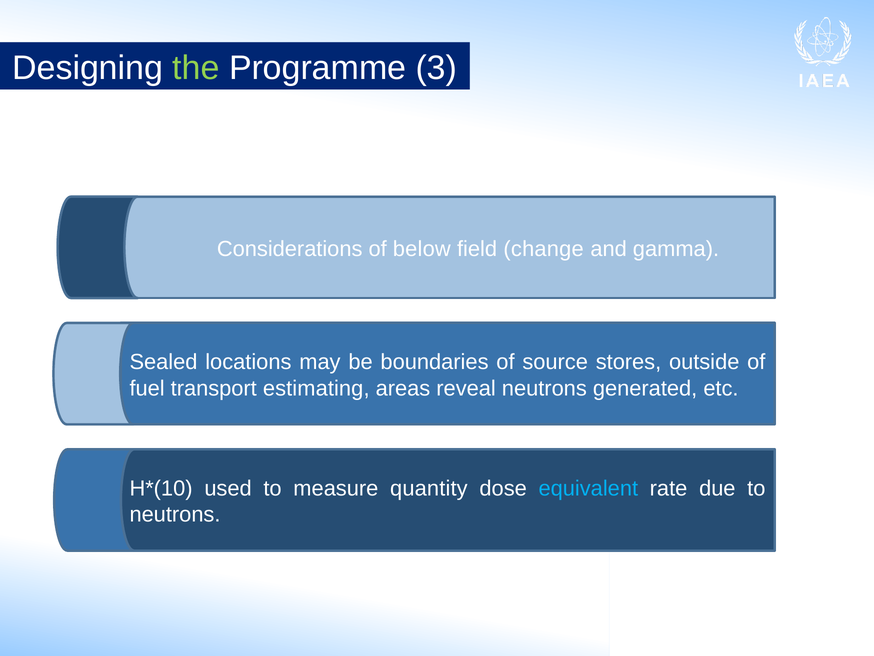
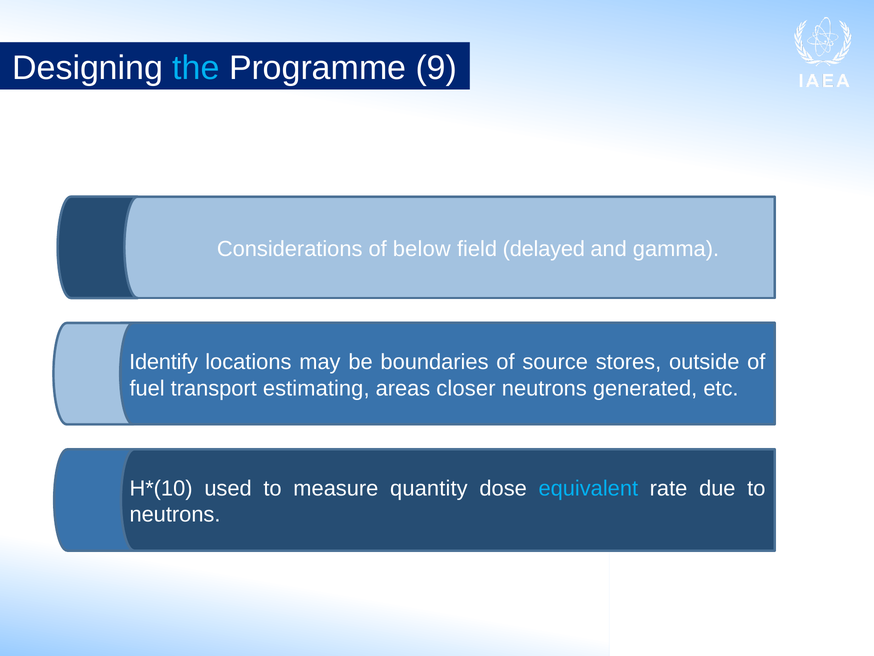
the colour: light green -> light blue (196, 68)
3: 3 -> 9 (436, 68)
change: change -> delayed (544, 249)
Sealed: Sealed -> Identify (164, 362)
reveal: reveal -> closer (466, 388)
